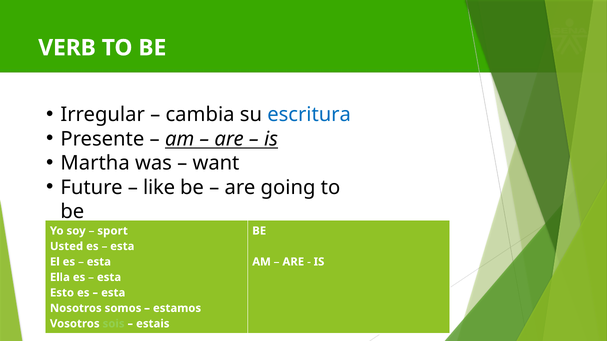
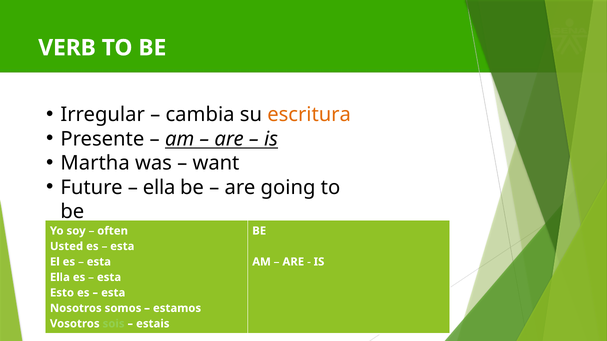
escritura colour: blue -> orange (309, 115)
like: like -> ella (159, 188)
sport: sport -> often (113, 231)
